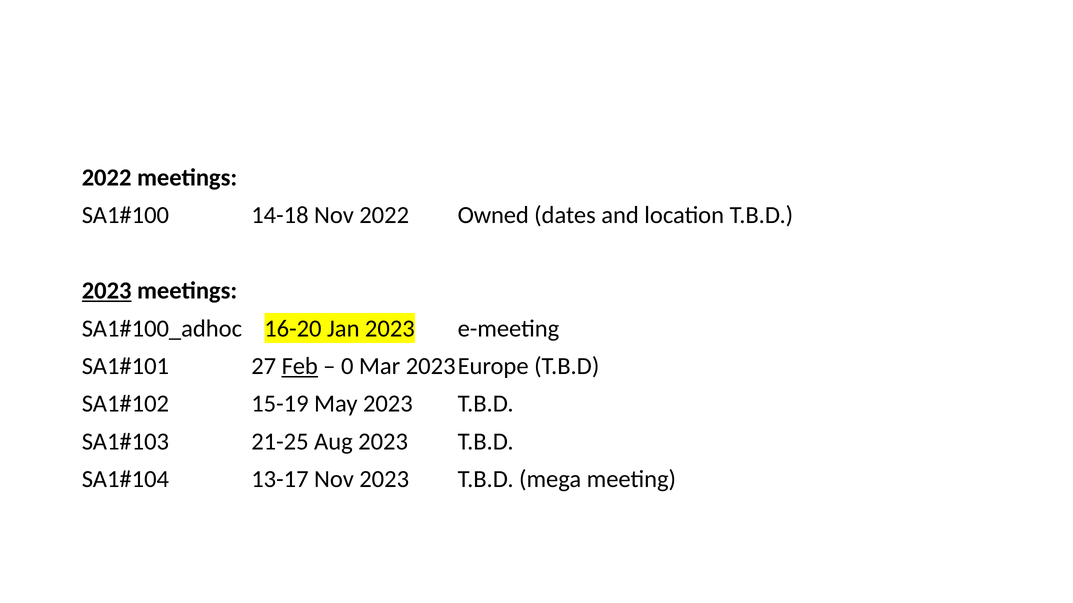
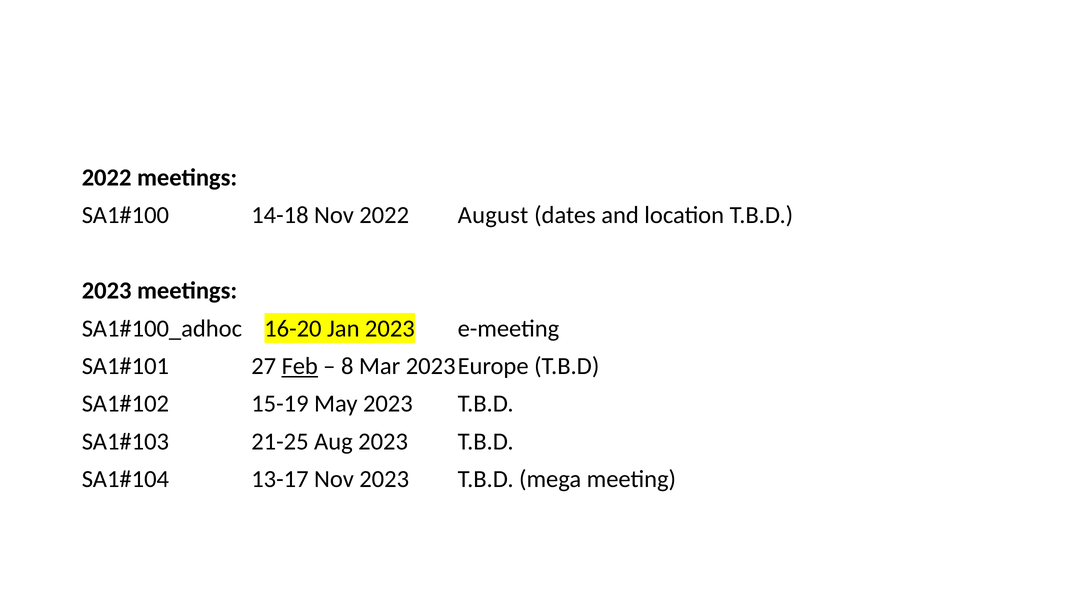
Owned: Owned -> August (493, 216)
2023 underline: present -> none (107, 291)
0: 0 -> 8 (347, 366)
